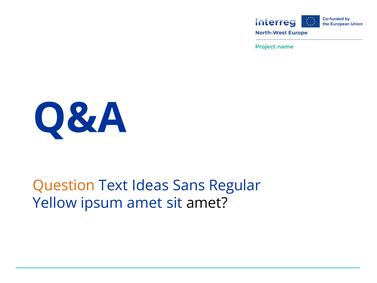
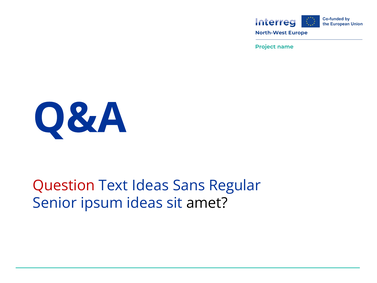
Question colour: orange -> red (64, 185)
Yellow: Yellow -> Senior (55, 203)
ipsum amet: amet -> ideas (145, 203)
